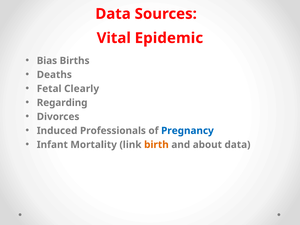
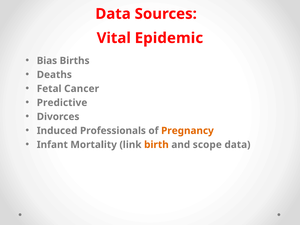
Clearly: Clearly -> Cancer (82, 89)
Regarding: Regarding -> Predictive (62, 103)
Pregnancy colour: blue -> orange (187, 131)
about: about -> scope (207, 145)
